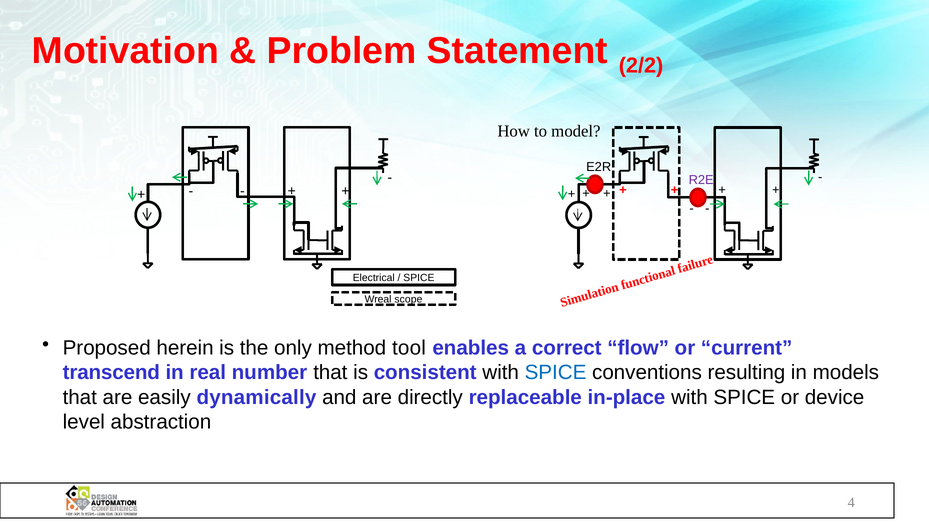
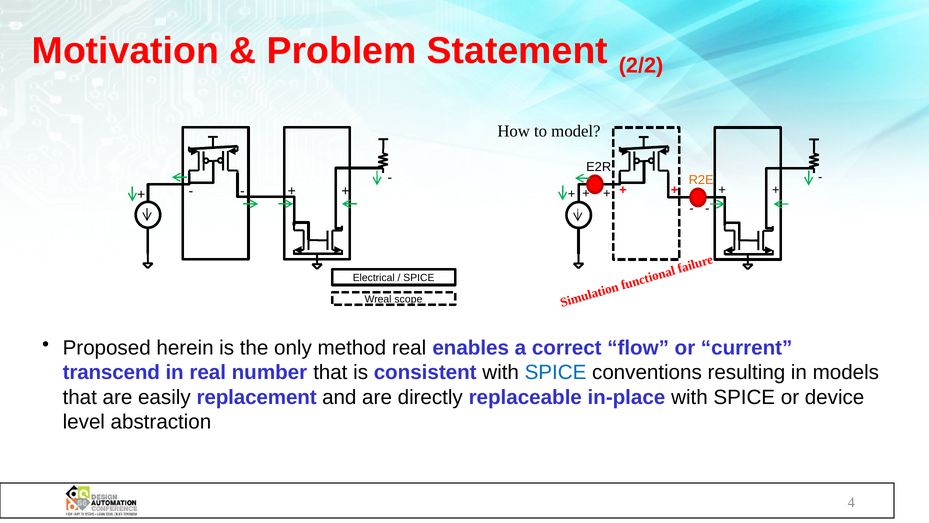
R2E colour: purple -> orange (701, 180)
method tool: tool -> real (409, 347)
dynamically: dynamically -> replacement (257, 397)
